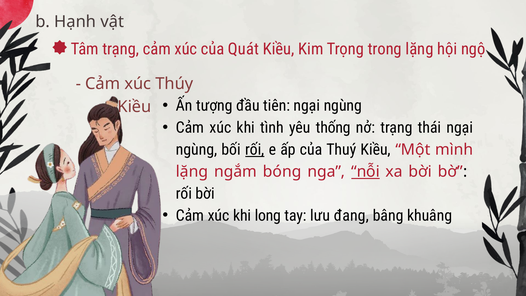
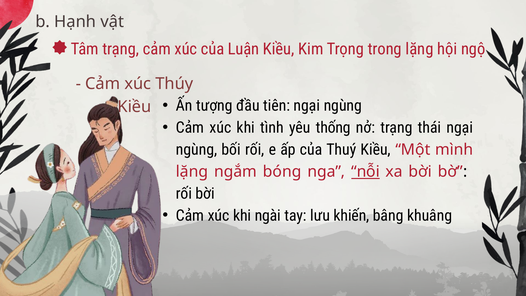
Quát: Quát -> Luận (244, 49)
rối underline: present -> none (255, 150)
long: long -> ngài (268, 216)
đang: đang -> khiến (352, 216)
